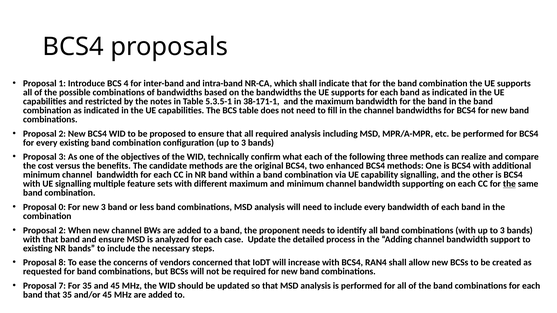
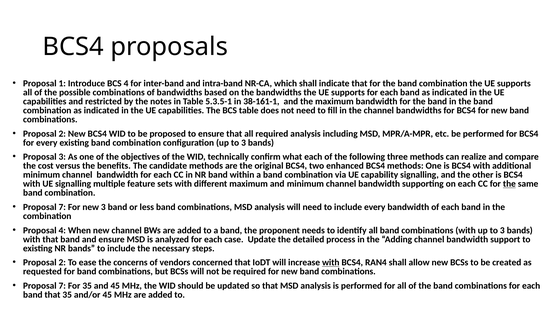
38-171-1: 38-171-1 -> 38-161-1 (261, 102)
0: 0 -> 7 (62, 207)
2: 2 -> 4 (62, 231)
8: 8 -> 2 (62, 263)
with underline: none -> present (331, 263)
